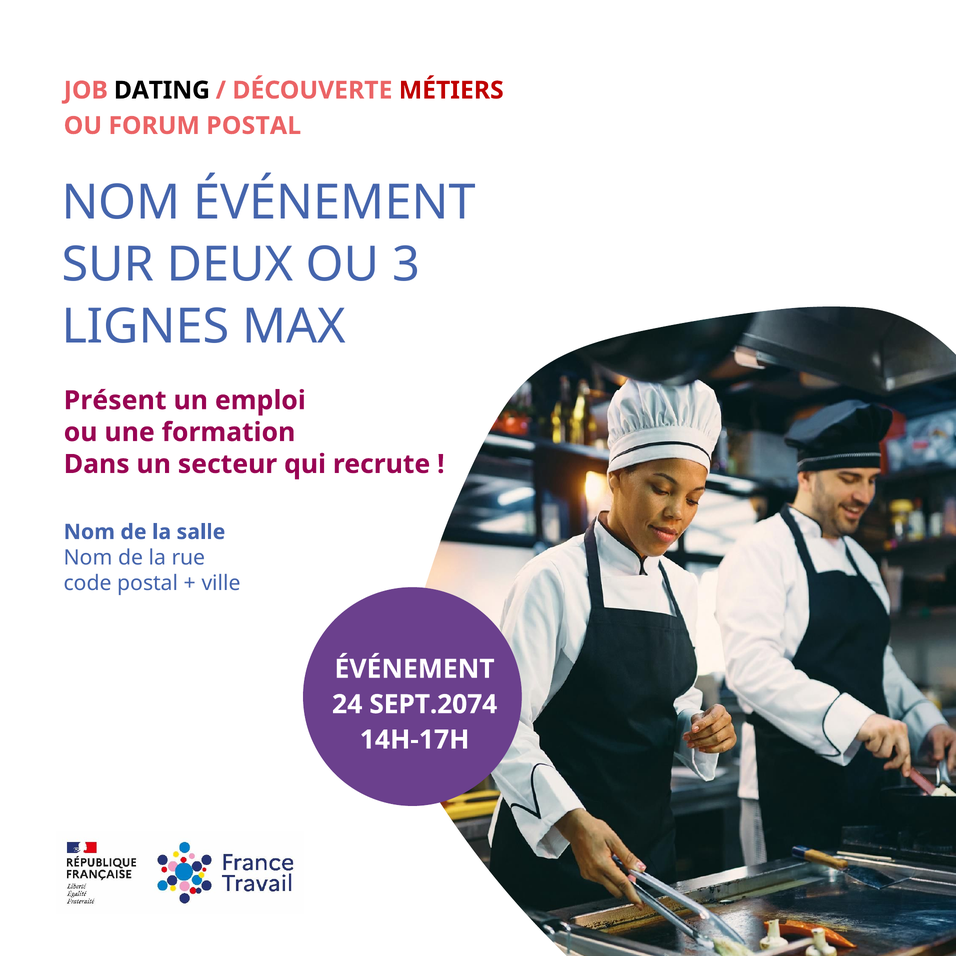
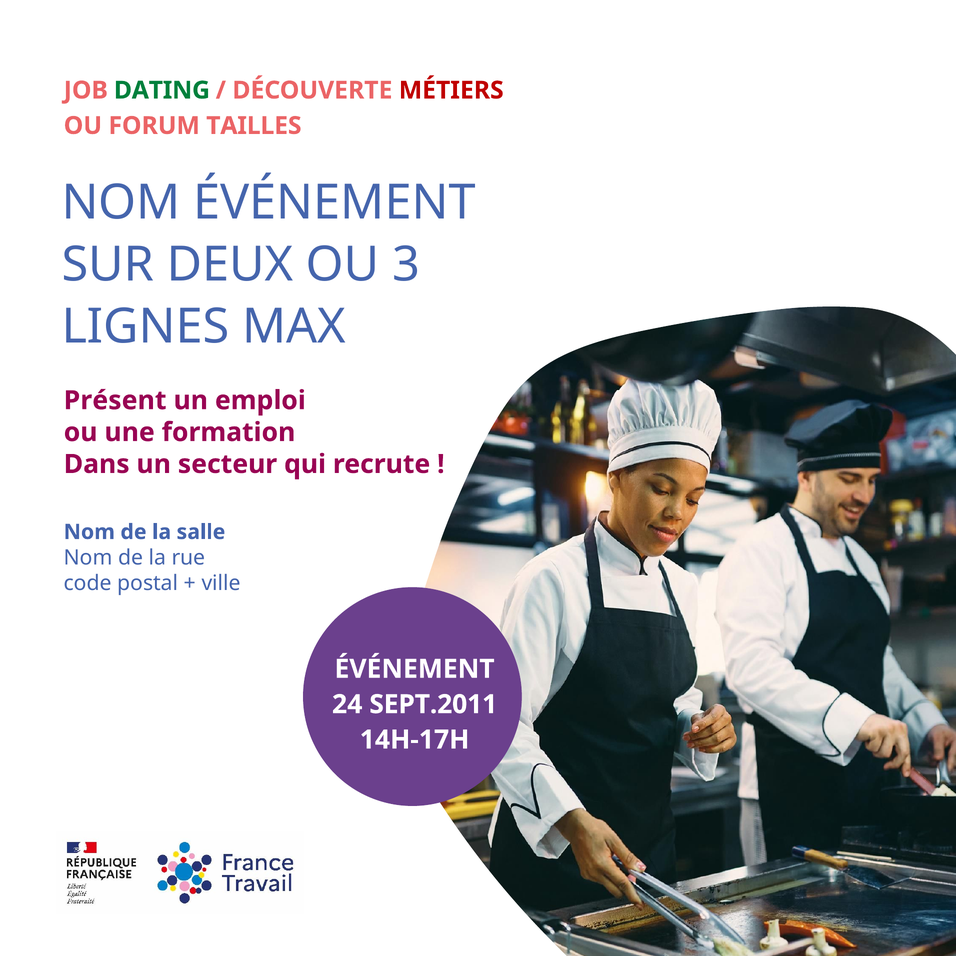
DATING colour: black -> green (162, 90)
FORUM POSTAL: POSTAL -> TAILLES (254, 126)
SEPT.2074: SEPT.2074 -> SEPT.2011 (433, 704)
